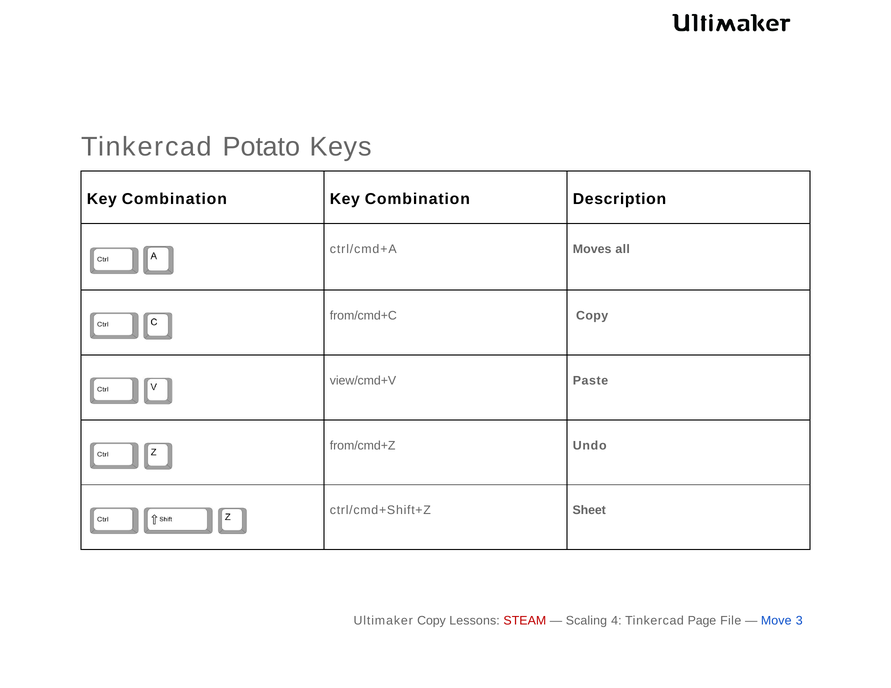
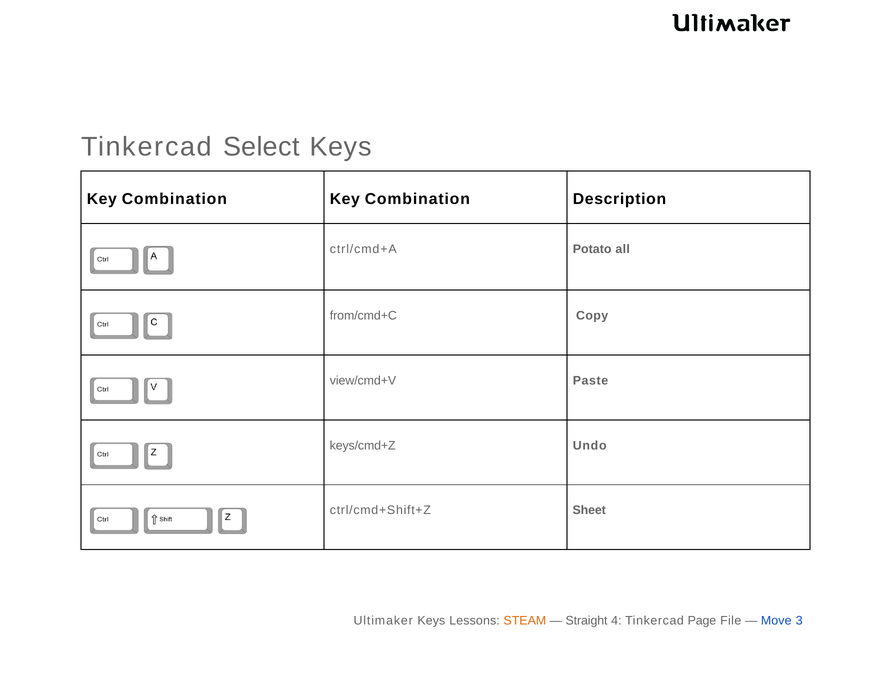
Potato: Potato -> Select (261, 147)
Moves: Moves -> Potato (592, 249)
from/cmd+Z: from/cmd+Z -> keys/cmd+Z (363, 446)
Ultimaker Copy: Copy -> Keys (431, 621)
STEAM colour: red -> orange (525, 621)
Scaling: Scaling -> Straight (587, 621)
